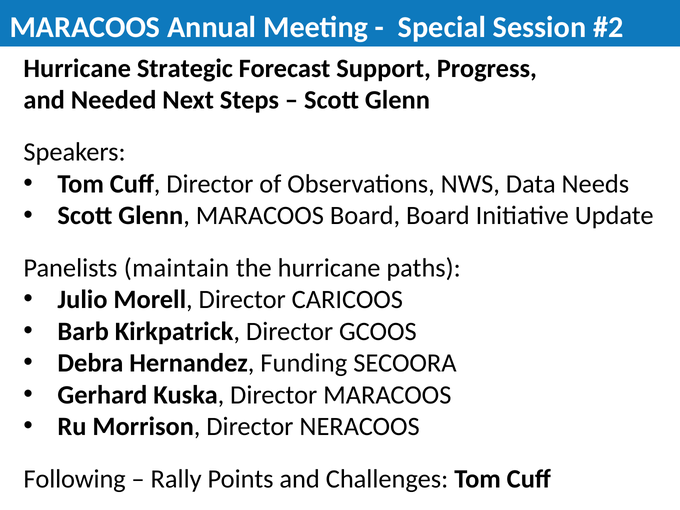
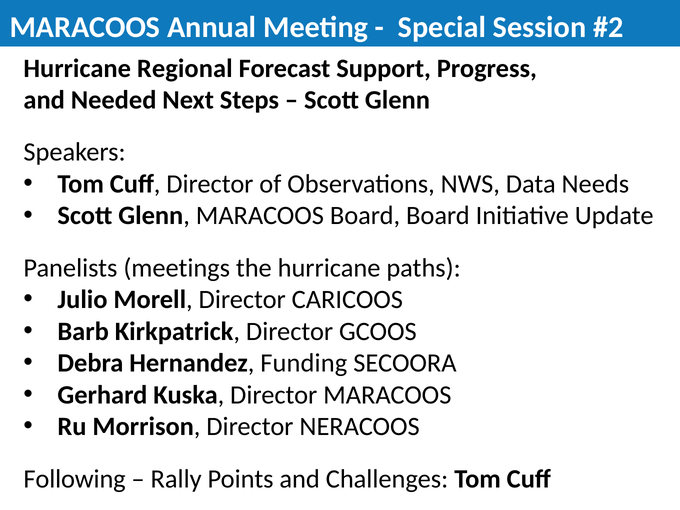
Strategic: Strategic -> Regional (185, 68)
maintain: maintain -> meetings (177, 268)
